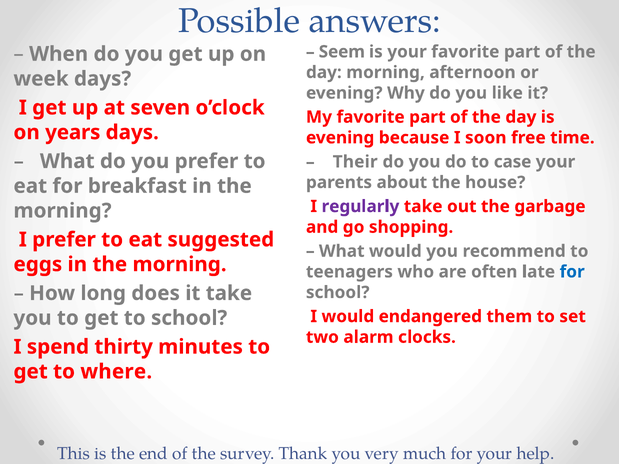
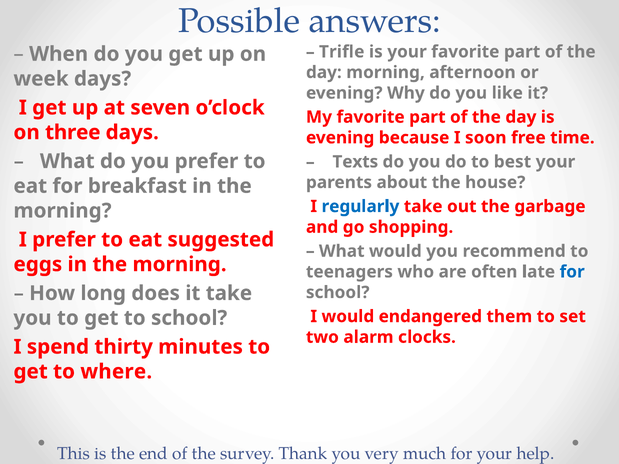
Seem: Seem -> Trifle (342, 52)
years: years -> three (73, 132)
Their: Their -> Texts (355, 162)
case: case -> best (512, 162)
regularly colour: purple -> blue (360, 207)
